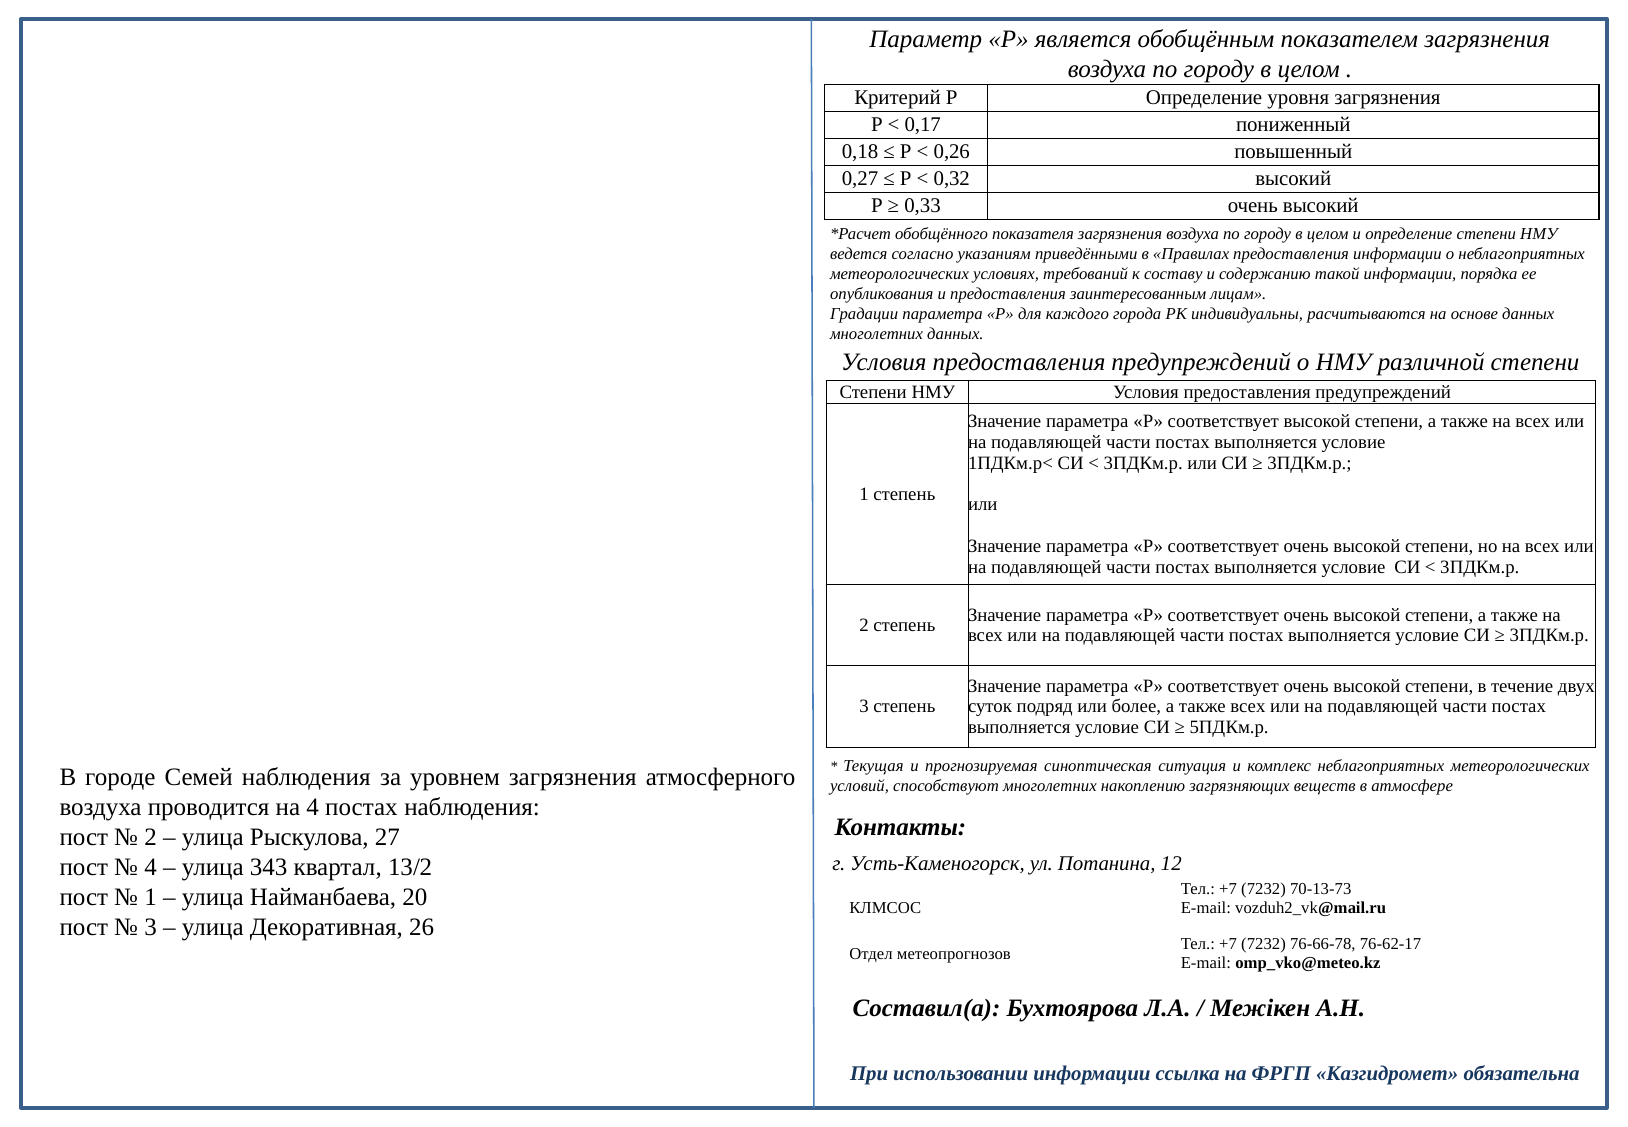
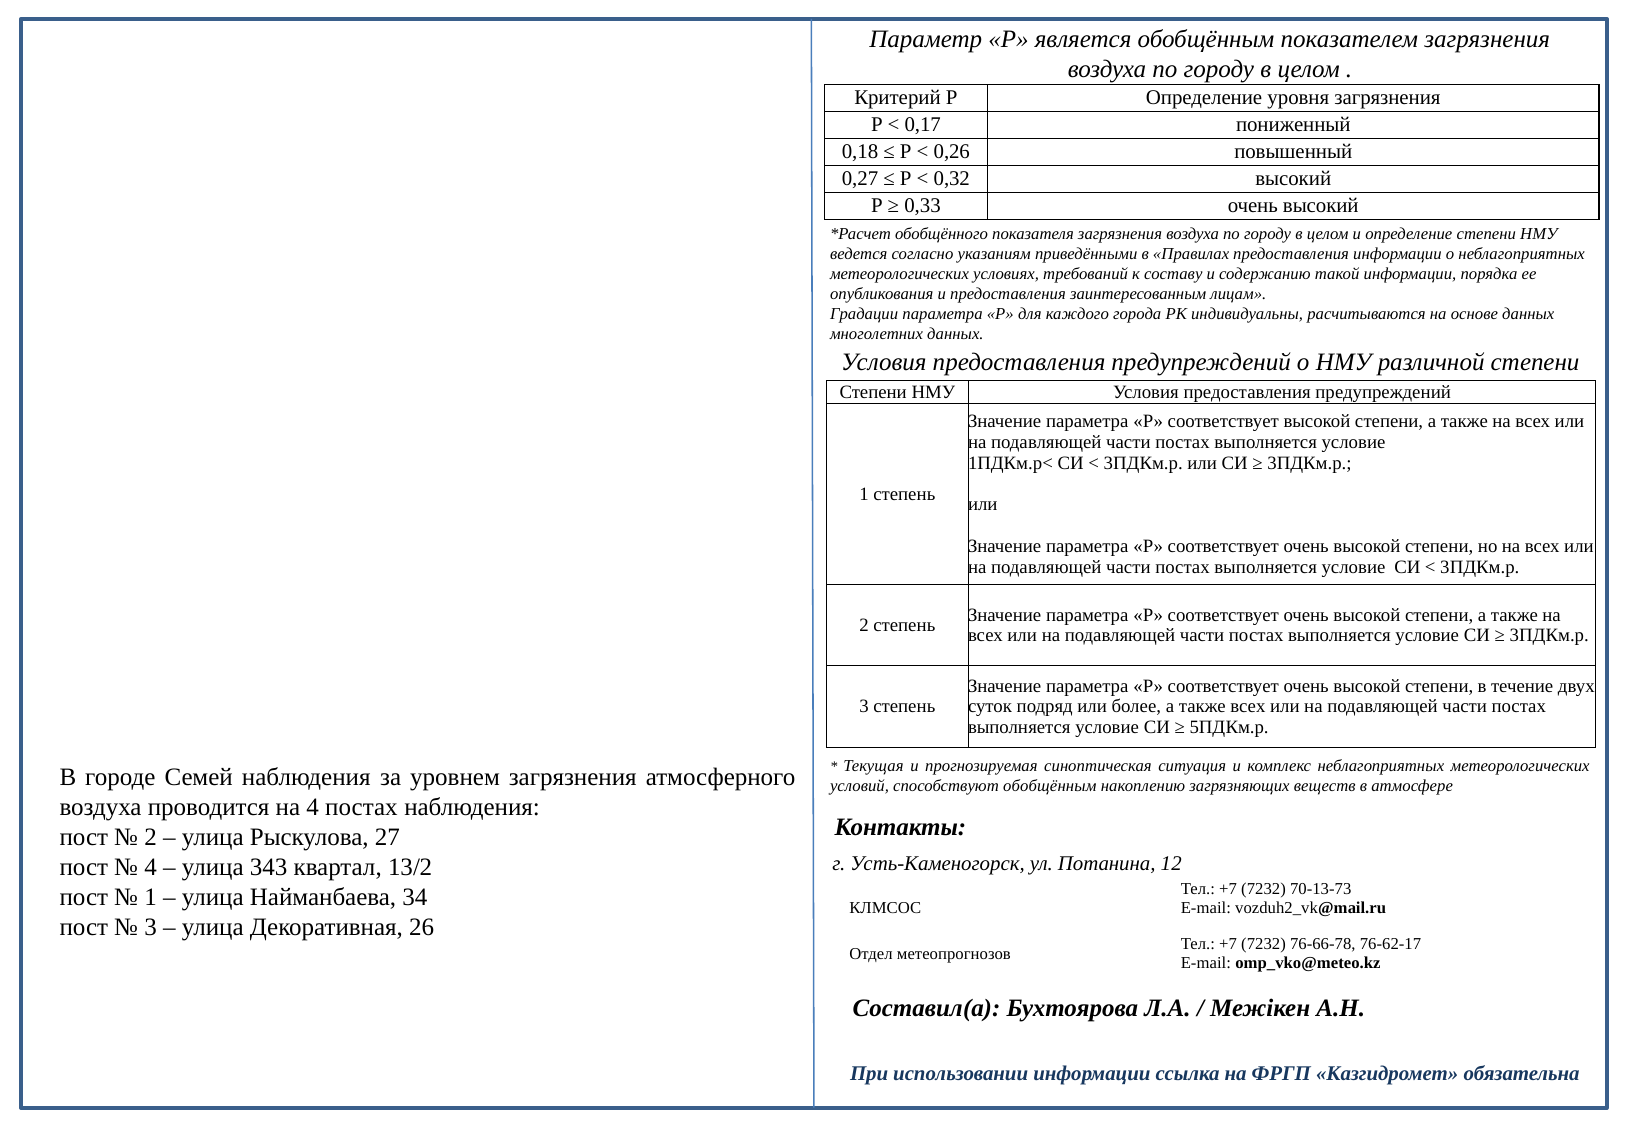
способствуют многолетних: многолетних -> обобщённым (1050, 786)
20: 20 -> 34 (415, 897)
